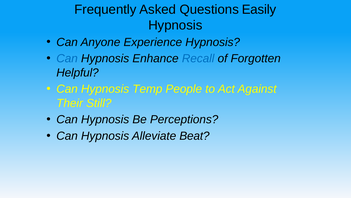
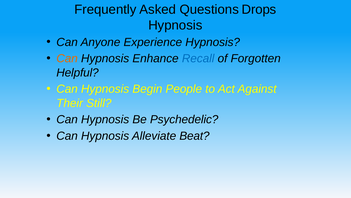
Easily: Easily -> Drops (259, 9)
Can colour: blue -> orange (67, 58)
Temp: Temp -> Begin (147, 89)
Perceptions: Perceptions -> Psychedelic (184, 119)
